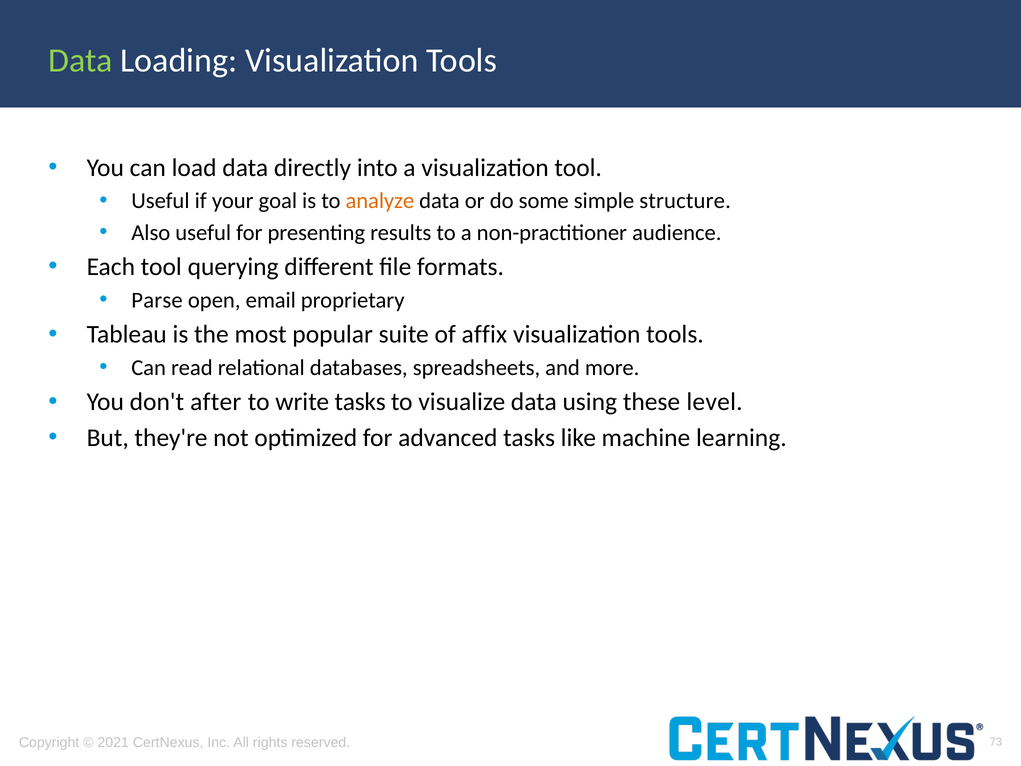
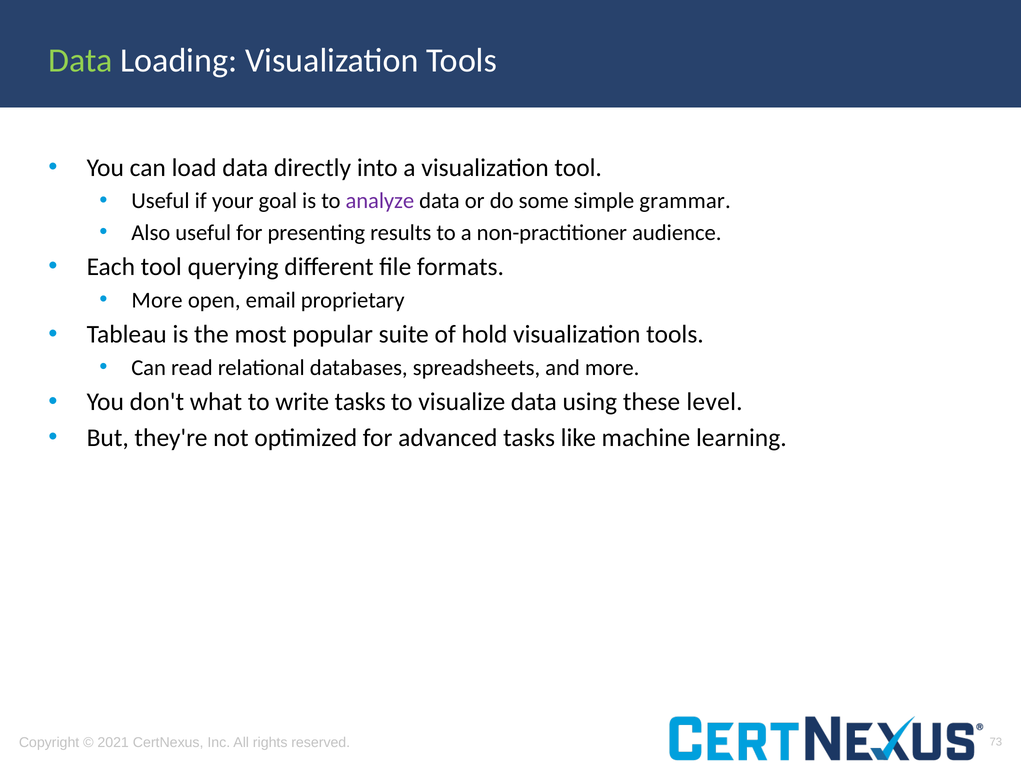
analyze colour: orange -> purple (380, 201)
structure: structure -> grammar (685, 201)
Parse: Parse -> More (157, 300)
affix: affix -> hold (485, 334)
after: after -> what (216, 402)
